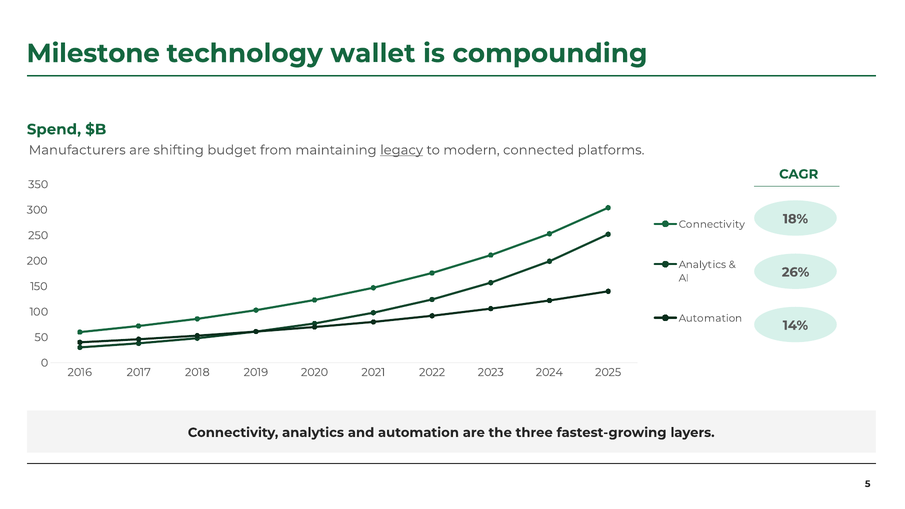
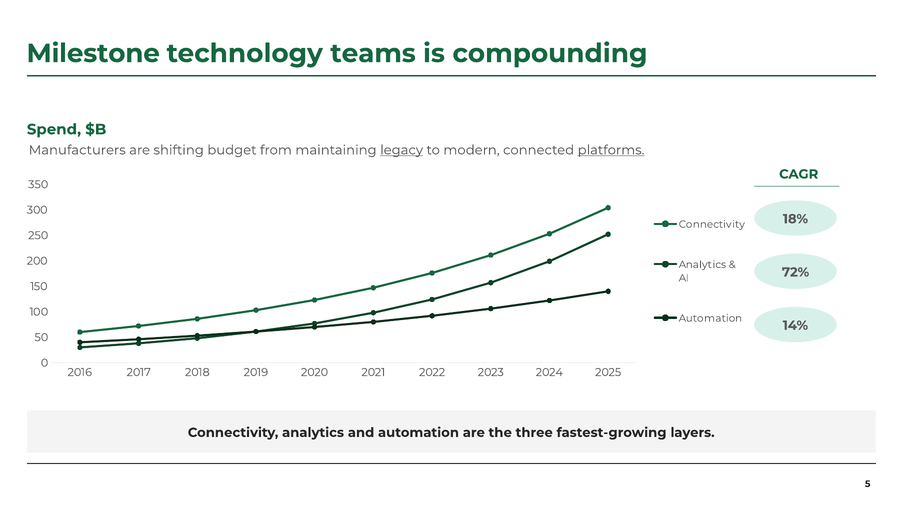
wallet: wallet -> teams (373, 53)
platforms underline: none -> present (611, 150)
26%: 26% -> 72% (796, 272)
